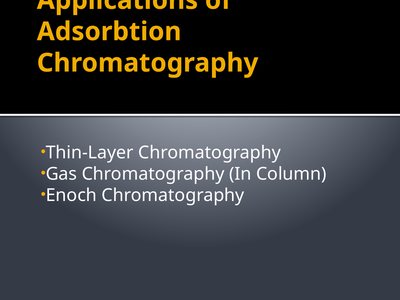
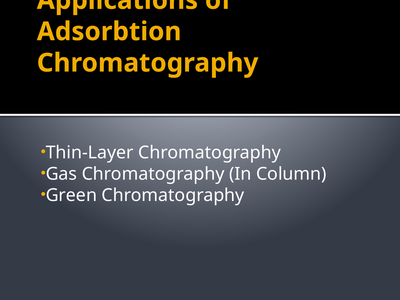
Enoch: Enoch -> Green (71, 195)
